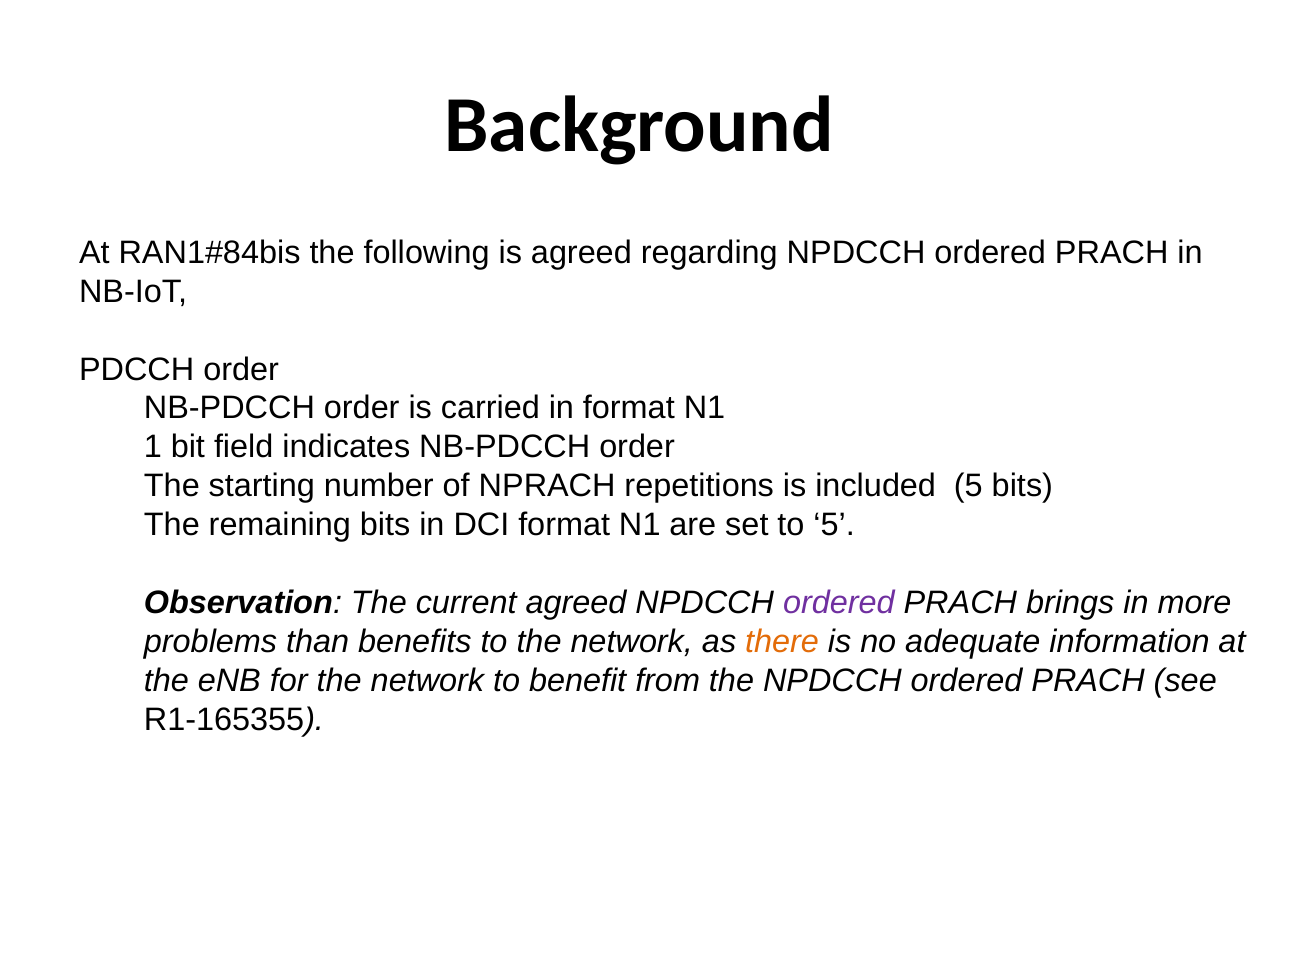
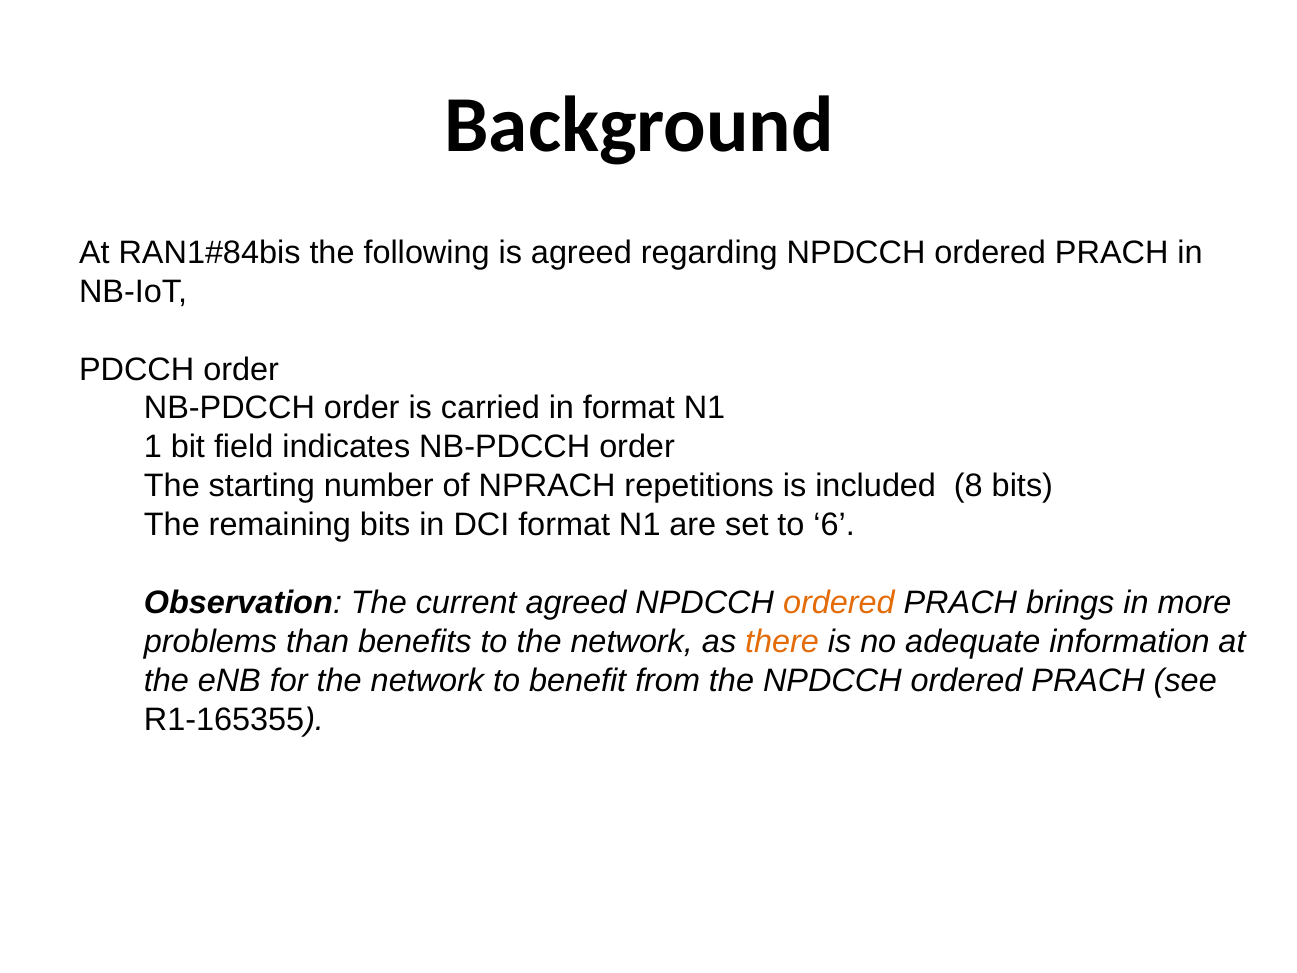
included 5: 5 -> 8 (968, 486)
to 5: 5 -> 6 (834, 525)
ordered colour: purple -> orange (839, 603)
